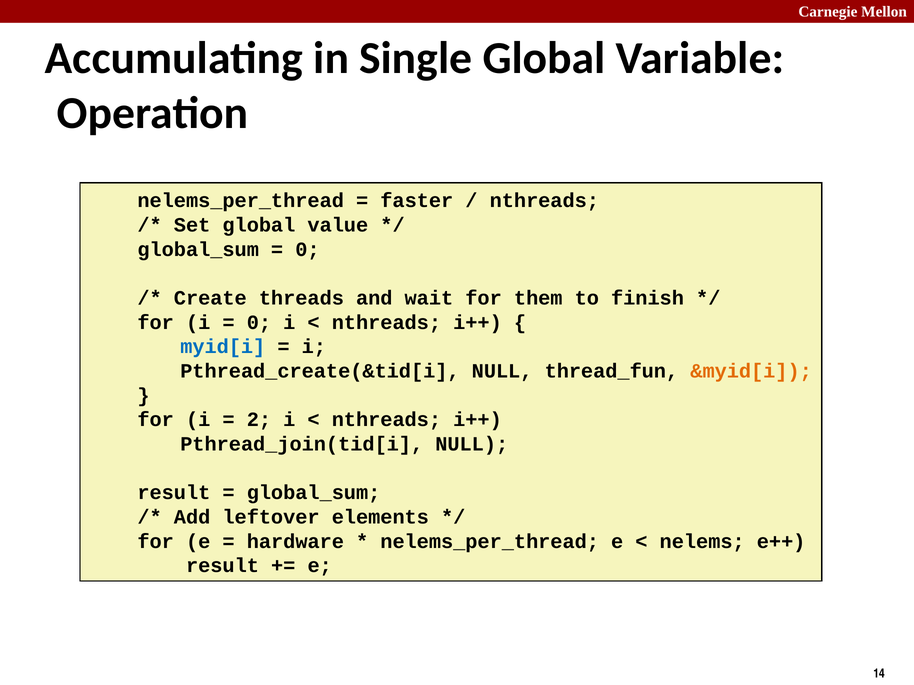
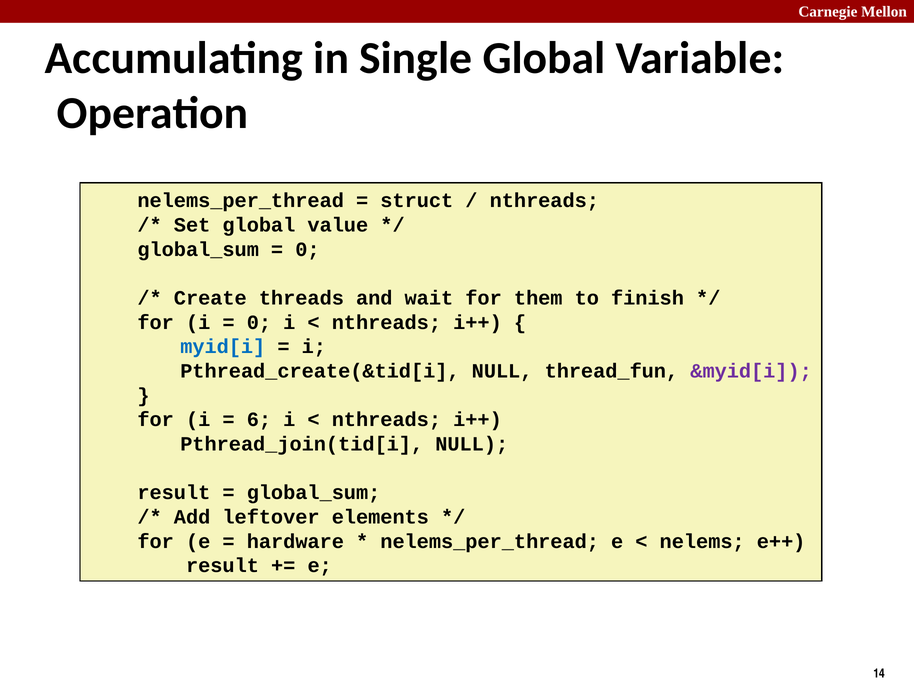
faster: faster -> struct (417, 201)
&myid[i colour: orange -> purple (751, 371)
2: 2 -> 6 (259, 420)
